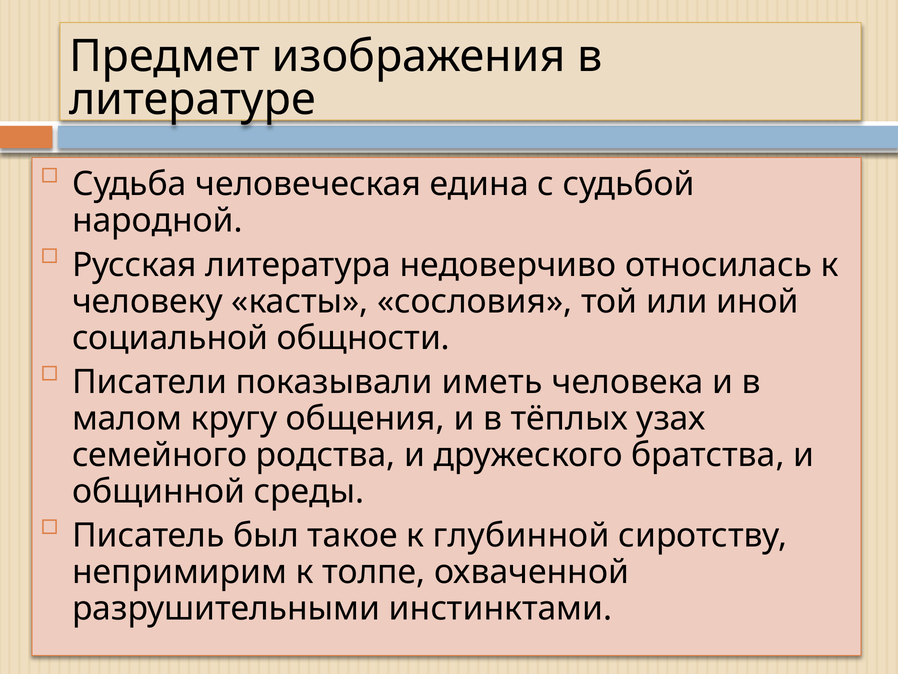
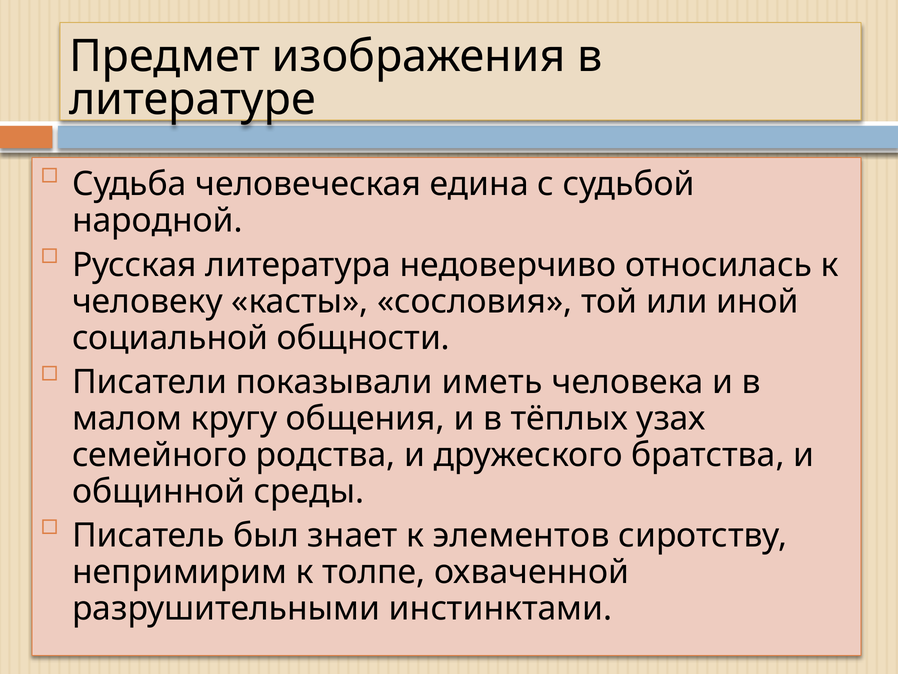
такое: такое -> знает (353, 535)
глубинной: глубинной -> элементов (521, 535)
